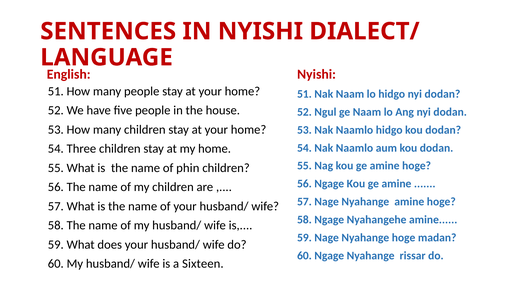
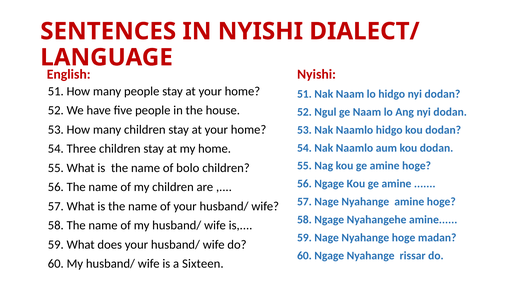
phin: phin -> bolo (188, 168)
